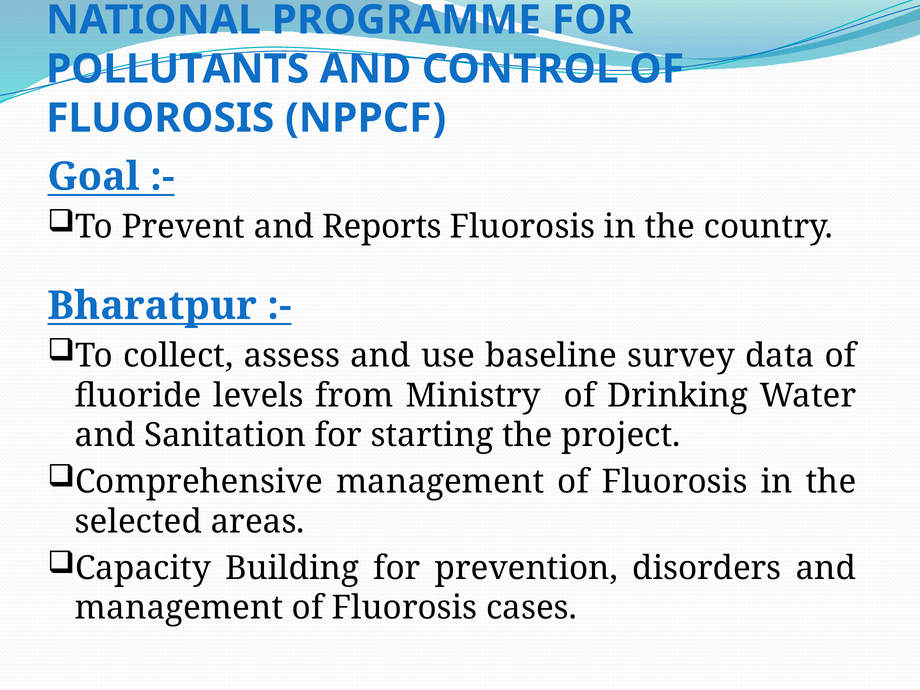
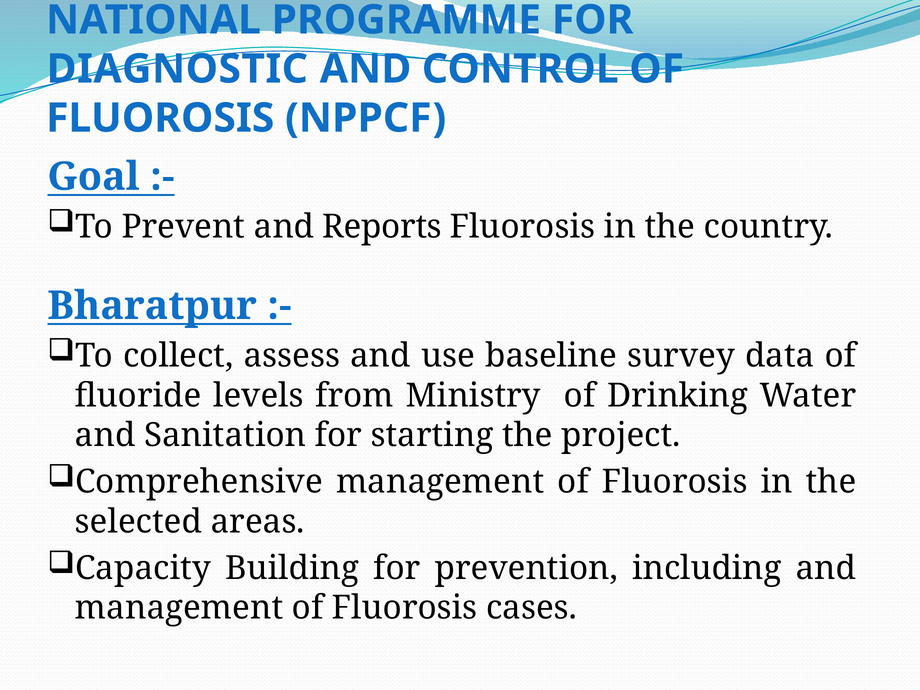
POLLUTANTS: POLLUTANTS -> DIAGNOSTIC (177, 69)
disorders: disorders -> including (707, 568)
